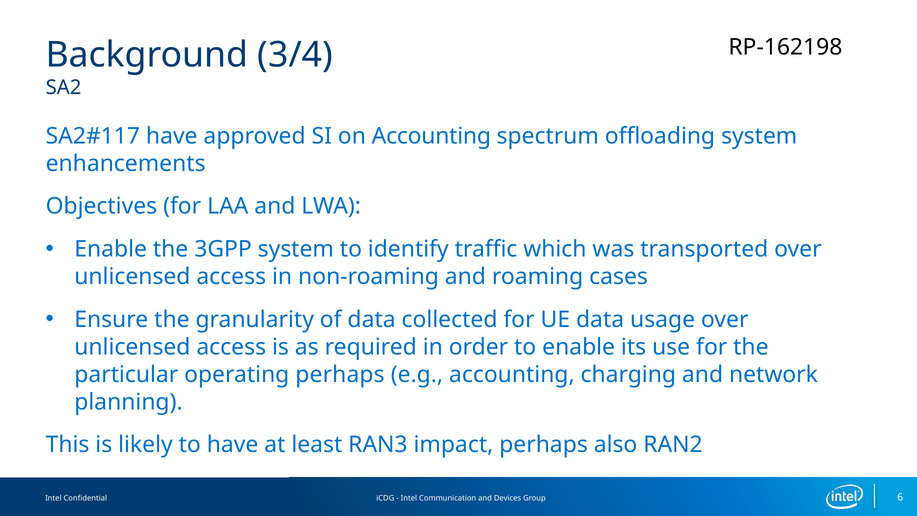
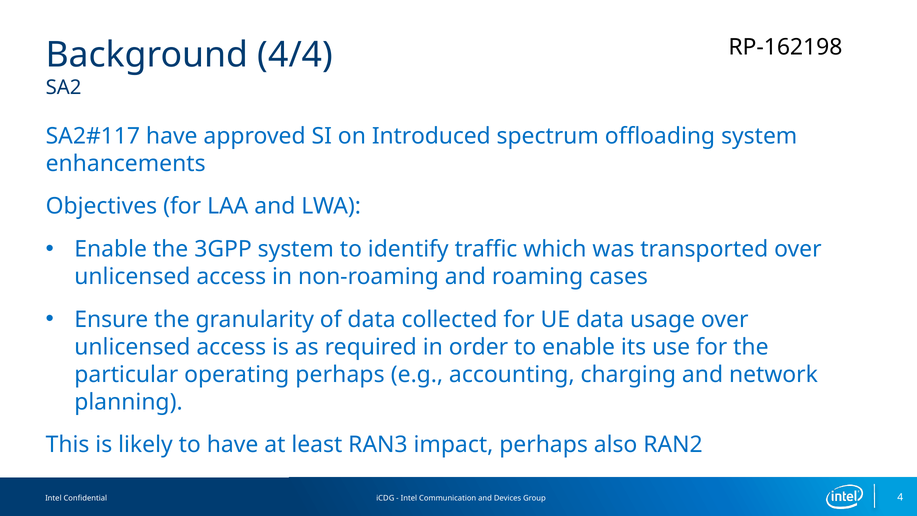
3/4: 3/4 -> 4/4 (295, 55)
on Accounting: Accounting -> Introduced (431, 136)
6: 6 -> 4 (900, 497)
